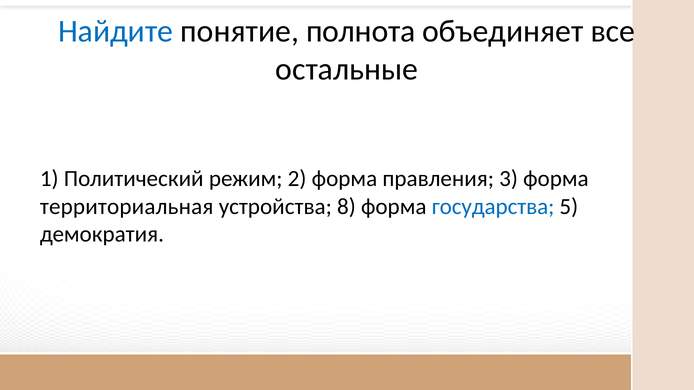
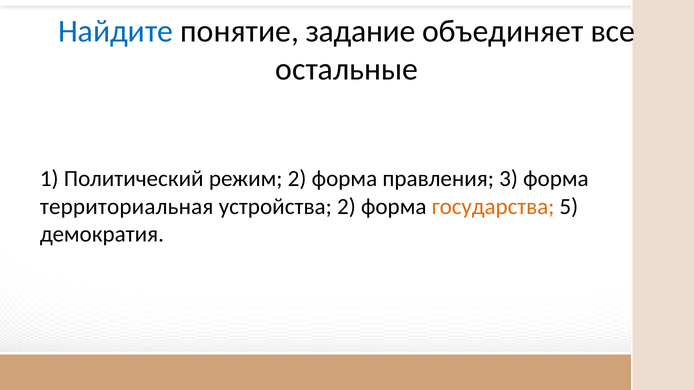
полнота: полнота -> задание (361, 31)
устройства 8: 8 -> 2 (346, 207)
государства colour: blue -> orange (493, 207)
